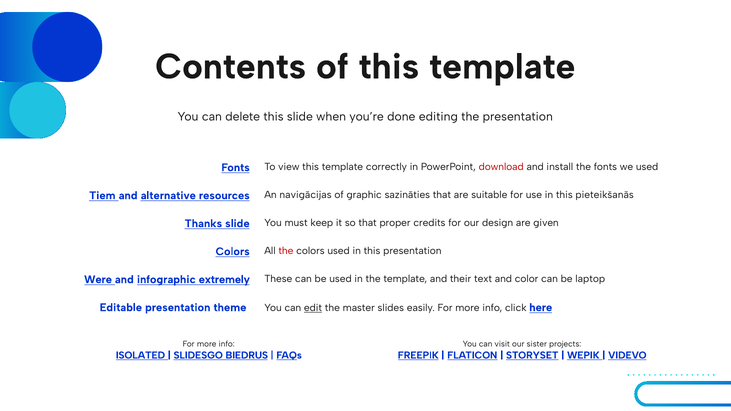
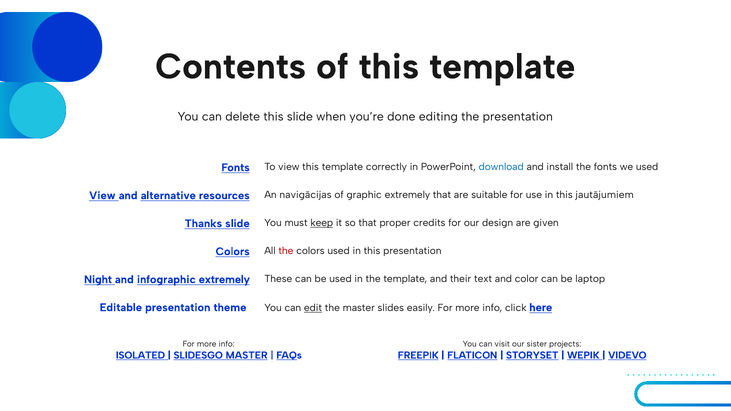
download colour: red -> blue (501, 167)
Tiem: Tiem -> View (102, 196)
graphic sazināties: sazināties -> extremely (407, 195)
pieteikšanās: pieteikšanās -> jautājumiem (605, 195)
keep underline: none -> present (322, 223)
Were: Were -> Night (98, 280)
SLIDESGO BIEDRUS: BIEDRUS -> MASTER (247, 355)
